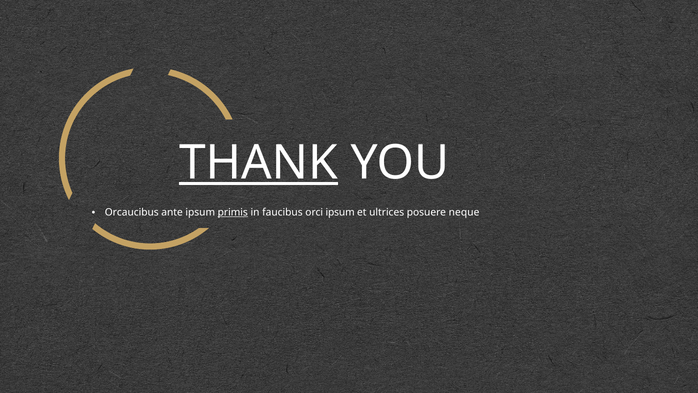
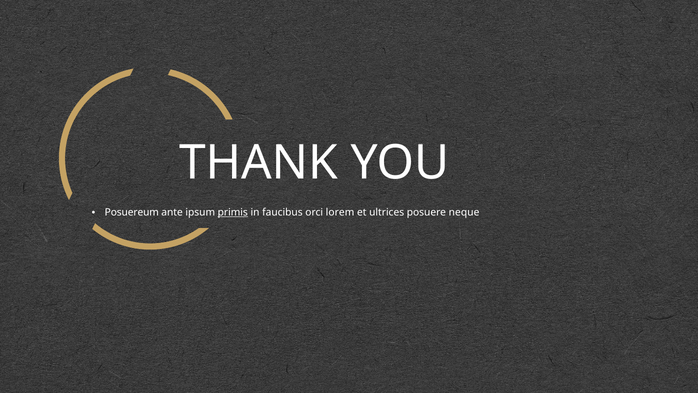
THANK underline: present -> none (259, 163)
Orcaucibus: Orcaucibus -> Posuereum (132, 212)
orci ipsum: ipsum -> lorem (340, 212)
